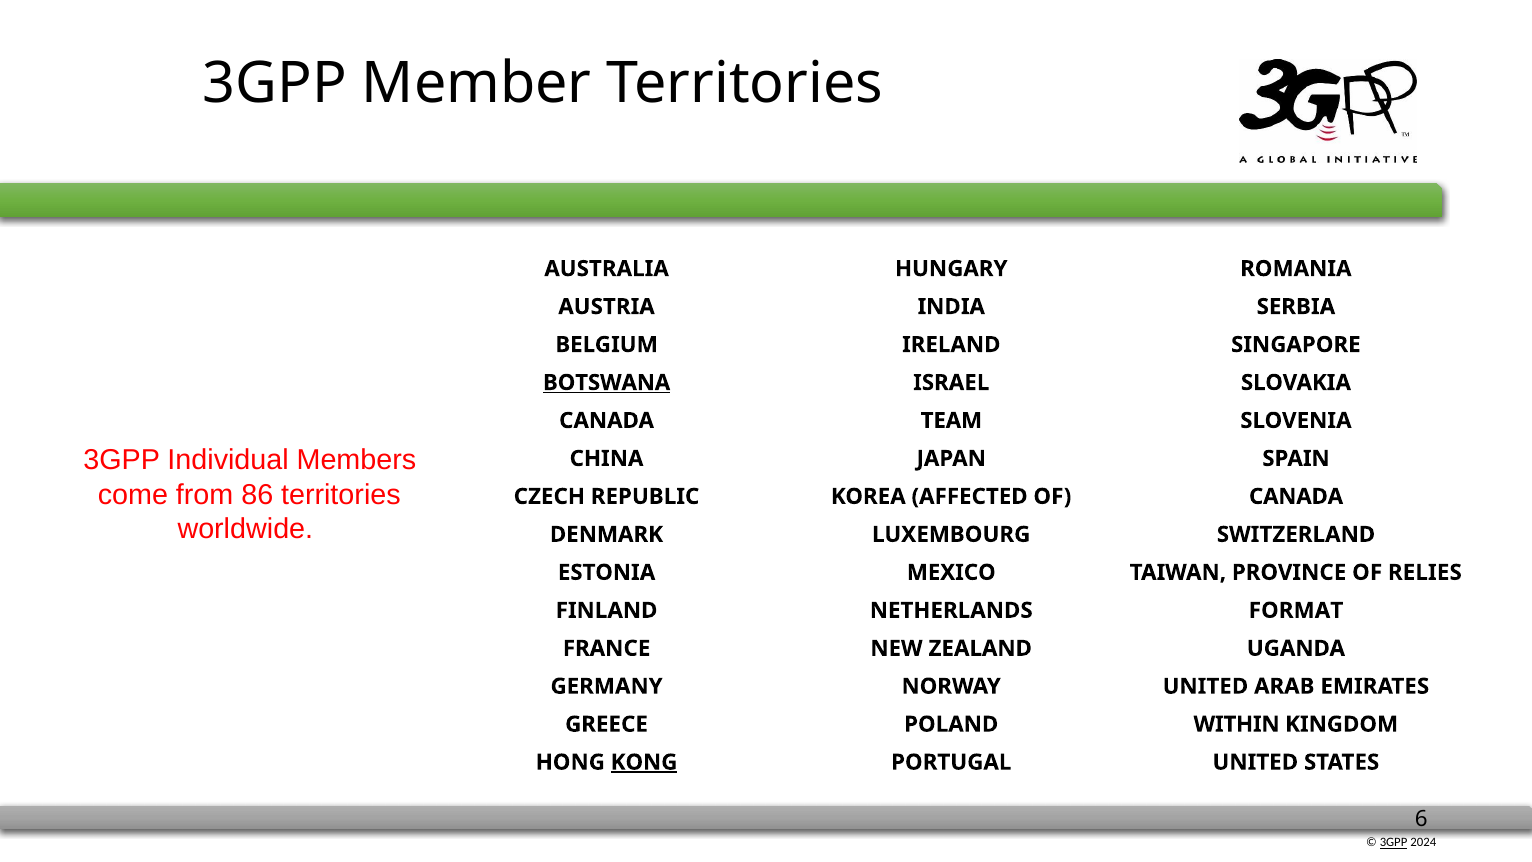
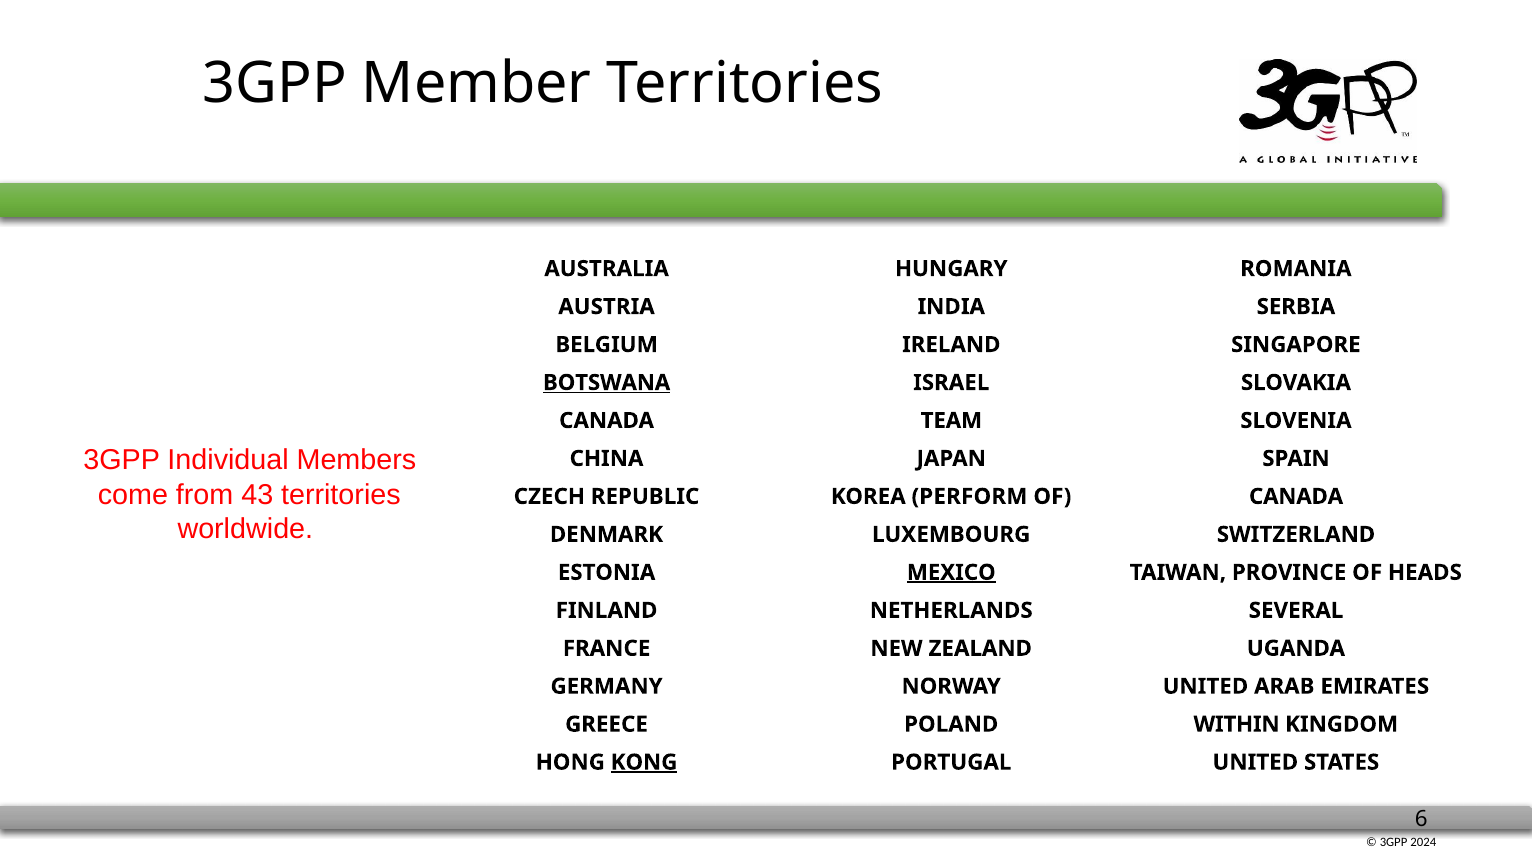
86: 86 -> 43 (257, 495)
AFFECTED: AFFECTED -> PERFORM (969, 496)
MEXICO underline: none -> present (951, 572)
RELIES: RELIES -> HEADS (1425, 572)
FORMAT: FORMAT -> SEVERAL (1296, 610)
3GPP underline: present -> none (1394, 842)
